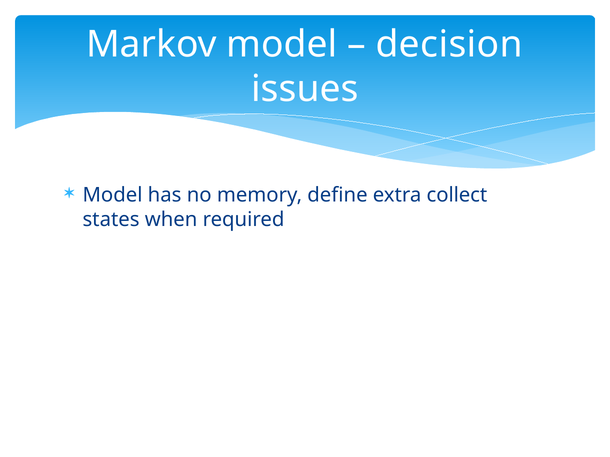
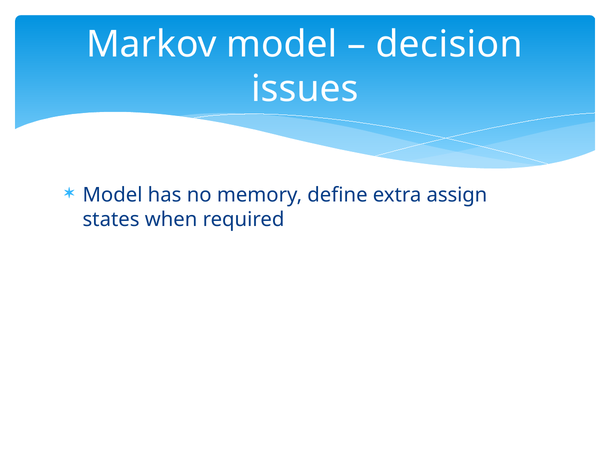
collect: collect -> assign (457, 195)
